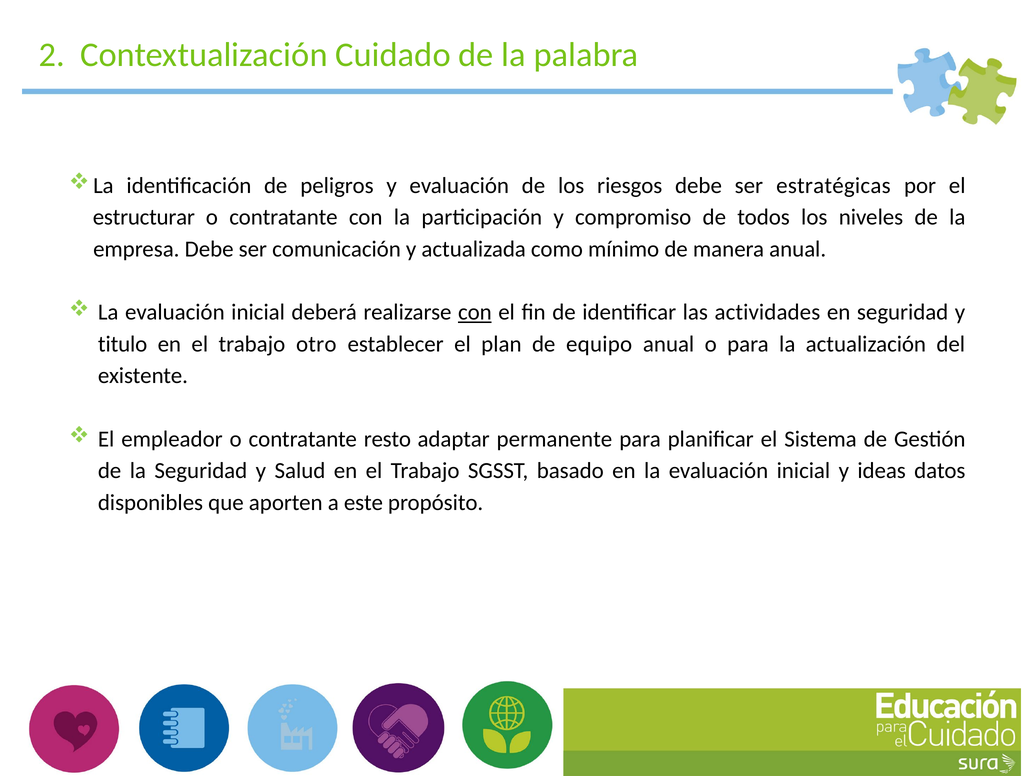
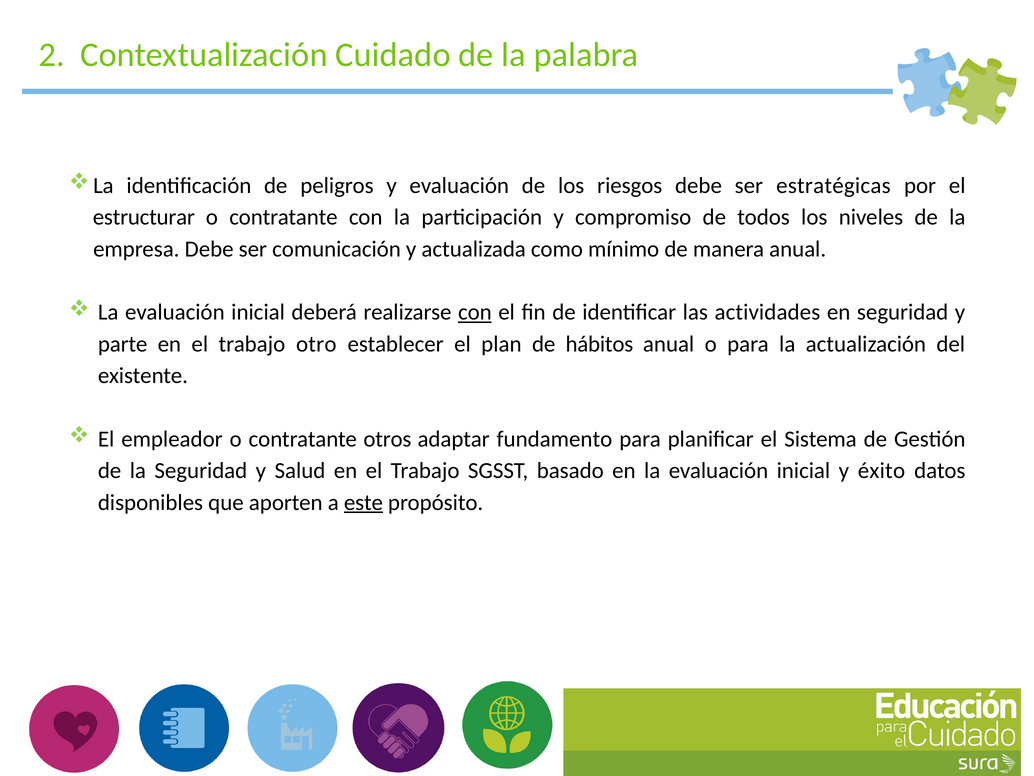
titulo: titulo -> parte (123, 344)
equipo: equipo -> hábitos (599, 344)
resto: resto -> otros (387, 439)
permanente: permanente -> fundamento (554, 439)
ideas: ideas -> éxito (881, 471)
este underline: none -> present (363, 502)
